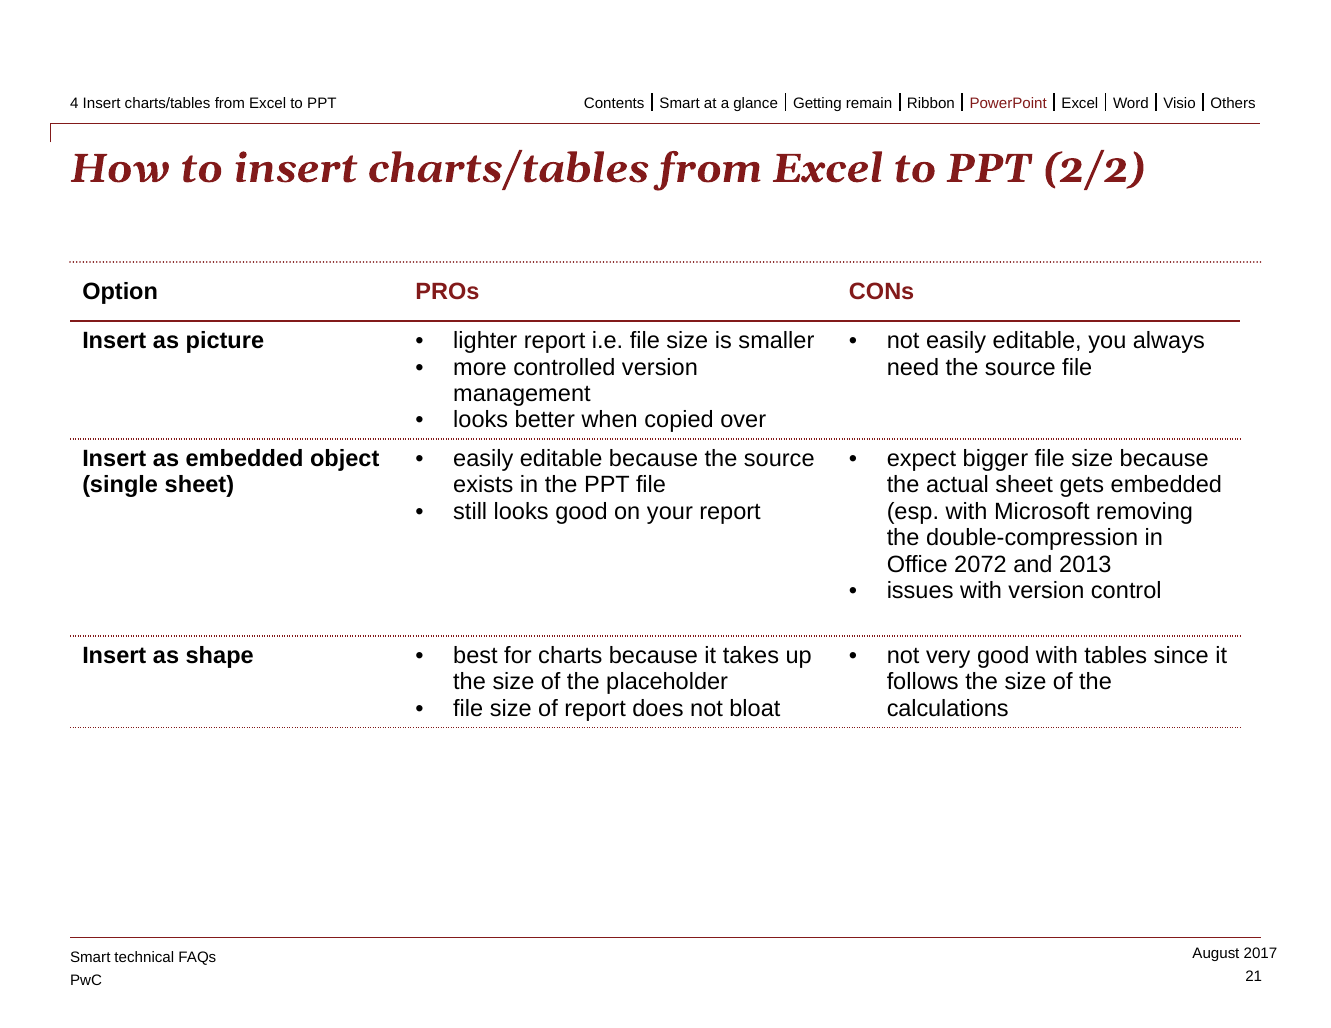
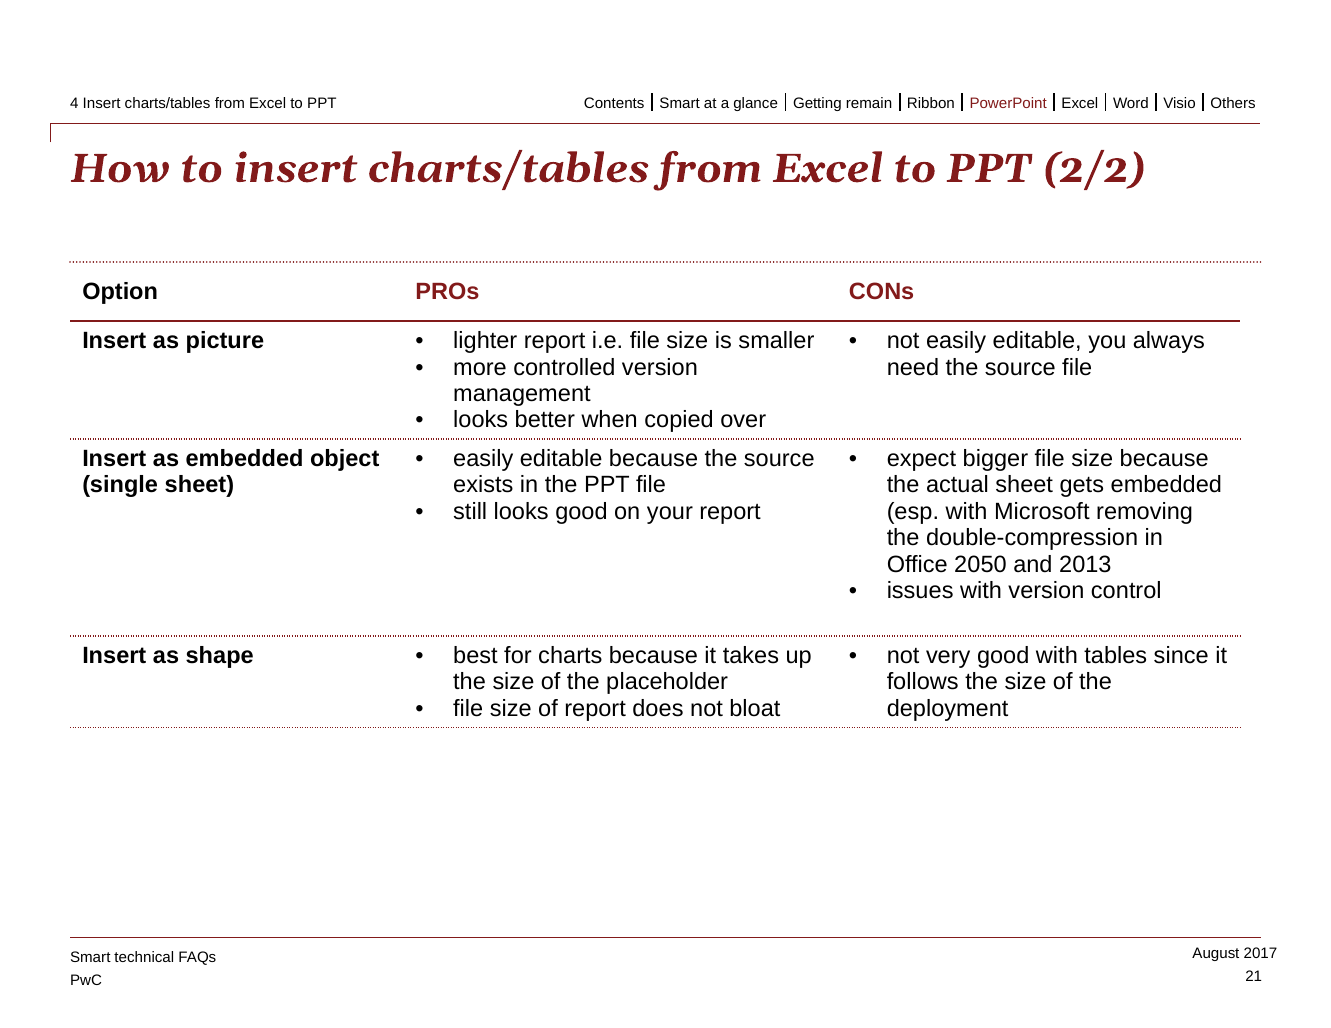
2072: 2072 -> 2050 (981, 565)
calculations: calculations -> deployment (948, 709)
